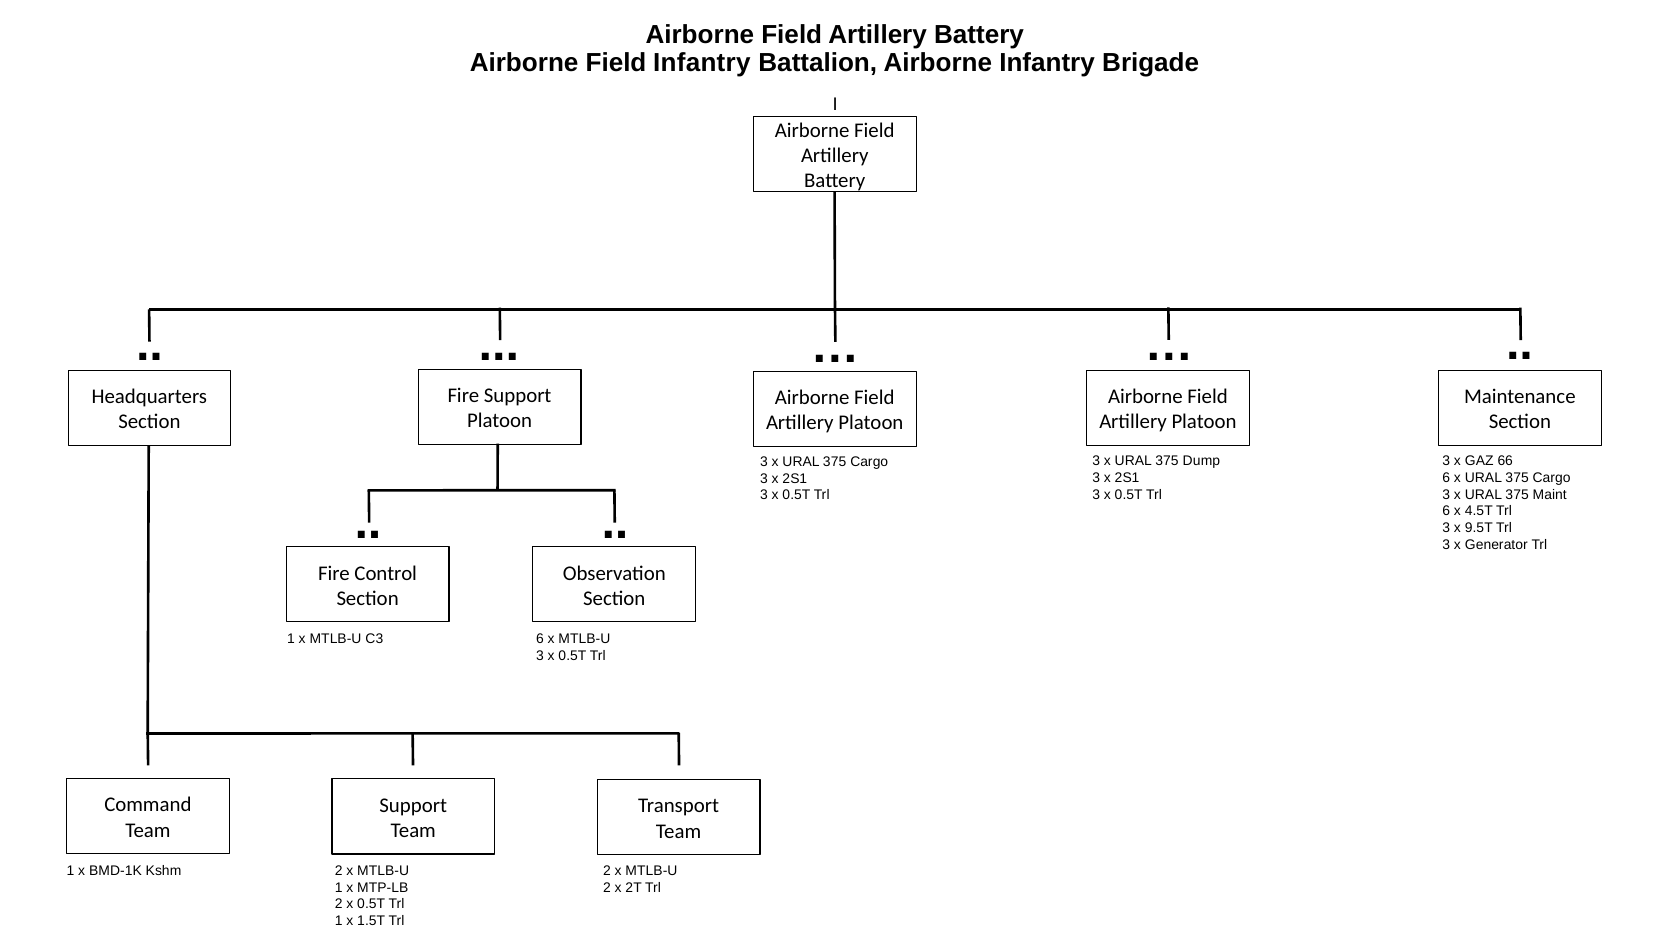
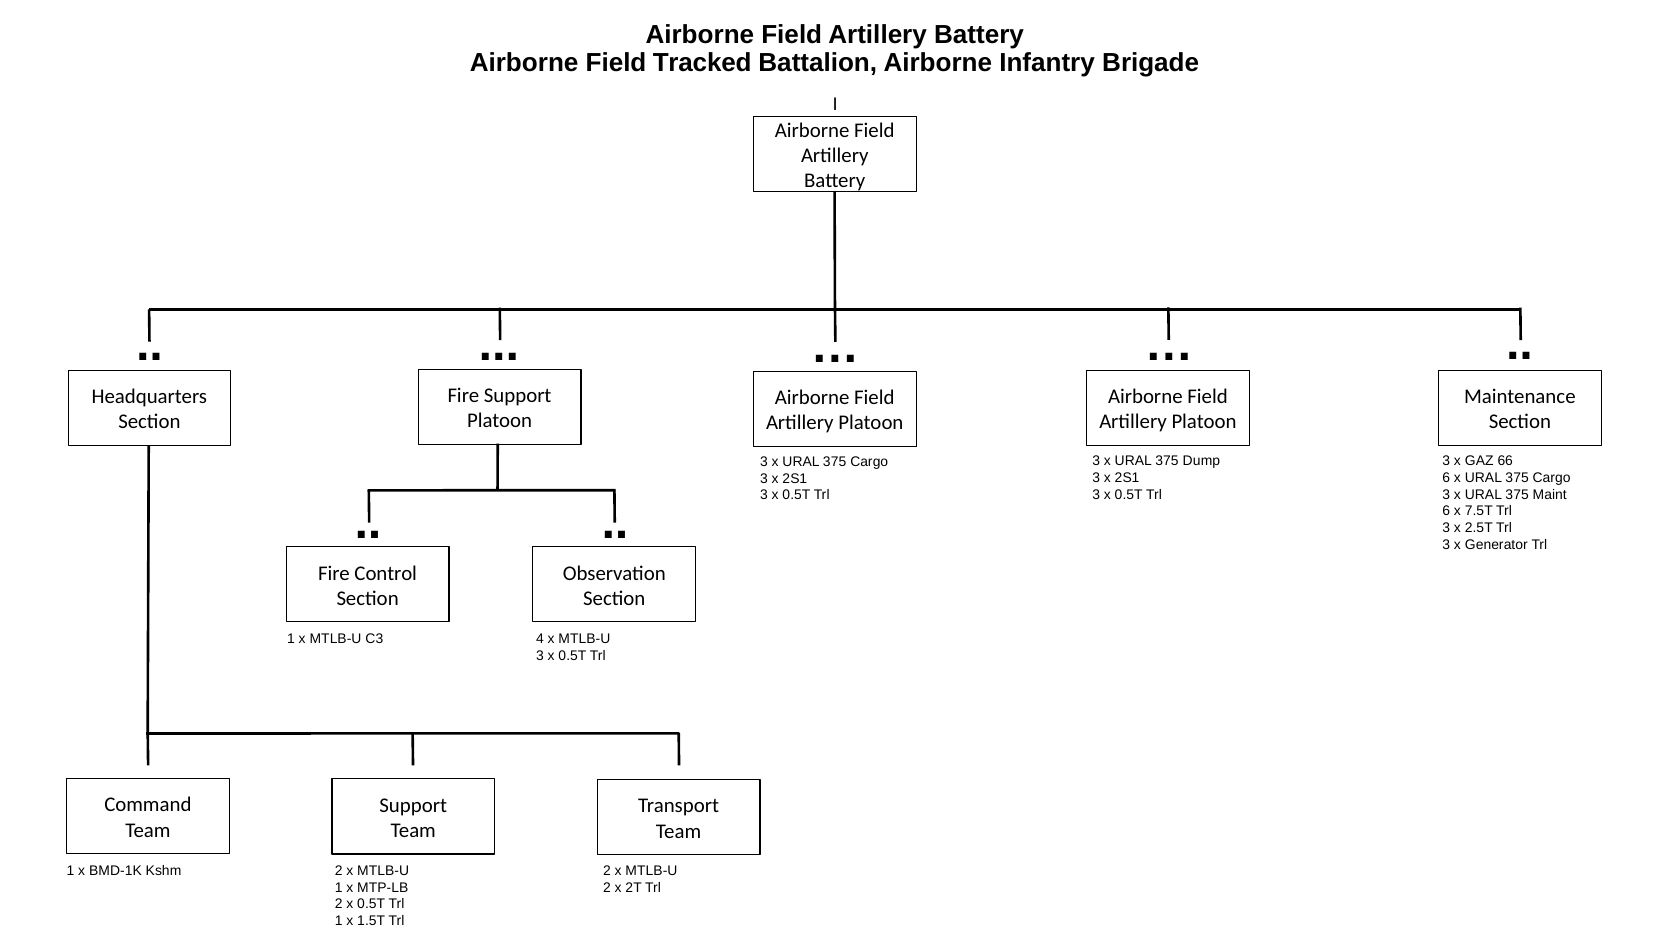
Field Infantry: Infantry -> Tracked (702, 63)
4.5T: 4.5T -> 7.5T (1479, 512)
9.5T: 9.5T -> 2.5T (1479, 528)
C3 6: 6 -> 4 (540, 639)
